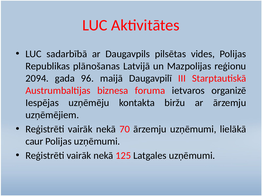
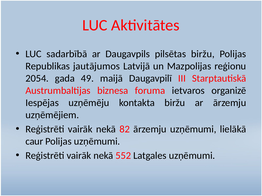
pilsētas vides: vides -> biržu (203, 54)
plānošanas: plānošanas -> jautājumos (97, 66)
2094: 2094 -> 2054 (37, 78)
96: 96 -> 49 (87, 78)
70: 70 -> 82 (125, 129)
125: 125 -> 552 (123, 156)
